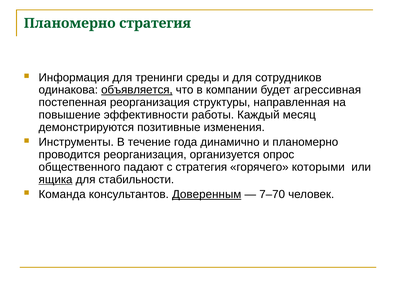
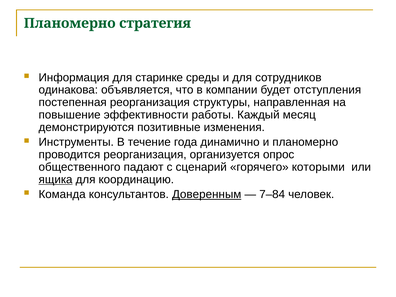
тренинги: тренинги -> старинке (159, 77)
объявляется underline: present -> none (137, 90)
агрессивная: агрессивная -> отступления (327, 90)
с стратегия: стратегия -> сценарий (201, 167)
стабильности: стабильности -> координацию (136, 180)
7–70: 7–70 -> 7–84 (272, 194)
